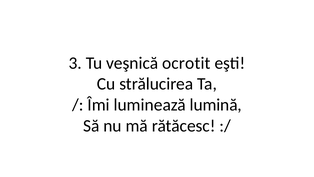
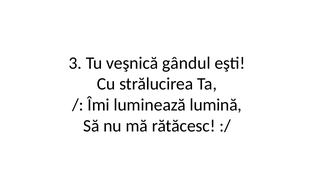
ocrotit: ocrotit -> gândul (186, 63)
